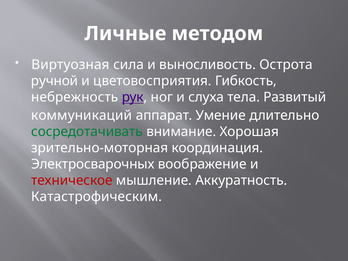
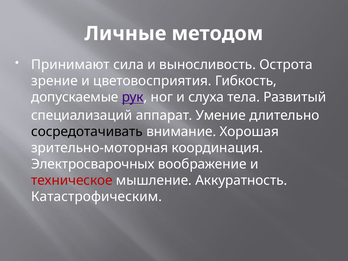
Виртуозная: Виртуозная -> Принимают (70, 65)
ручной: ручной -> зрение (54, 81)
небрежность: небрежность -> допускаемые (75, 97)
коммуникаций: коммуникаций -> специализаций (82, 115)
сосредотачивать colour: green -> black (87, 132)
